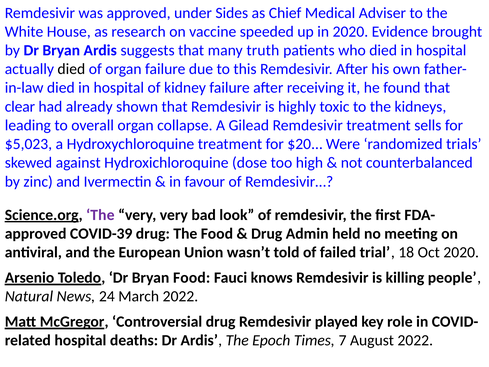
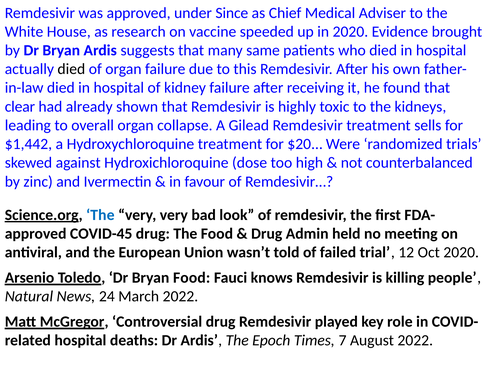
Sides: Sides -> Since (232, 13)
truth: truth -> same (263, 50)
$5,023: $5,023 -> $1,442 (28, 144)
The colour: purple -> blue (100, 215)
COVID-39: COVID-39 -> COVID-45 (101, 234)
18: 18 -> 12 (406, 252)
